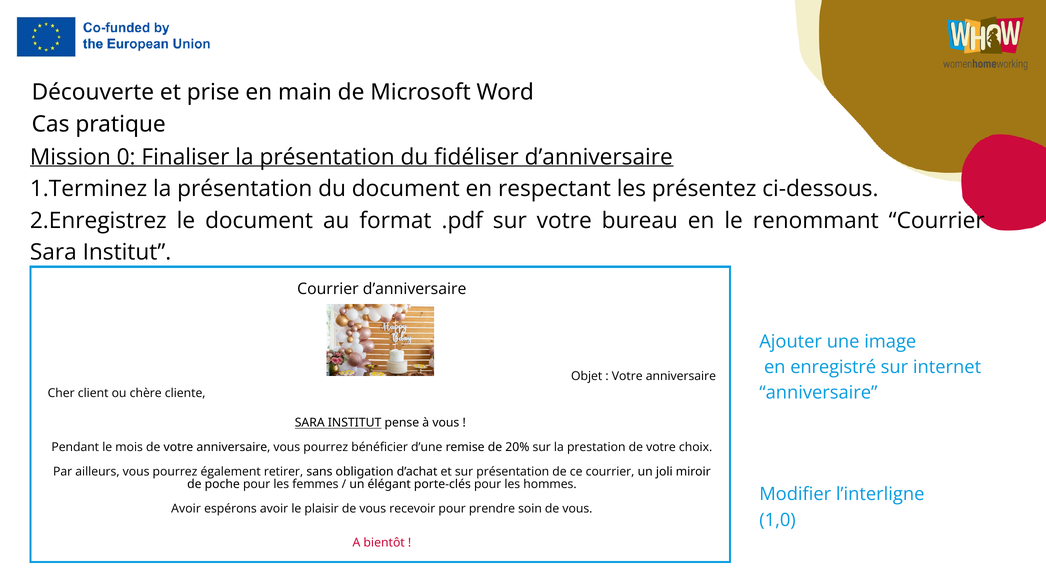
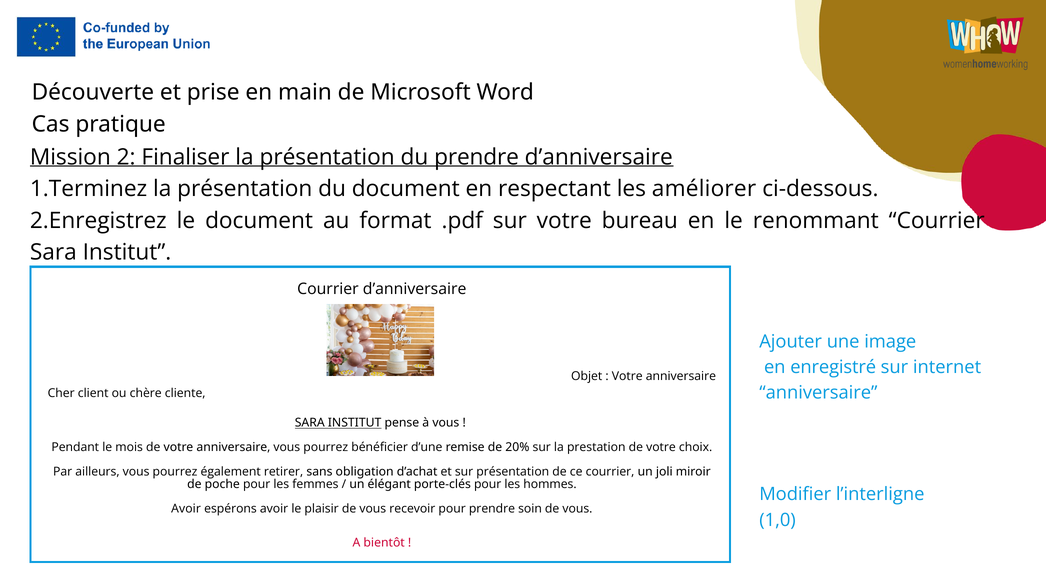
0: 0 -> 2 (126, 157)
du fidéliser: fidéliser -> prendre (477, 157)
présentez: présentez -> améliorer (704, 189)
